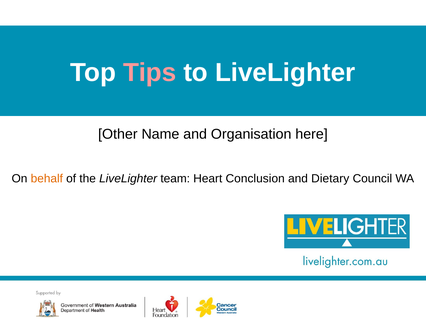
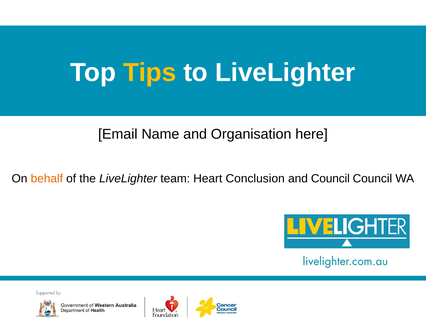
Tips colour: pink -> yellow (150, 73)
Other: Other -> Email (118, 135)
and Dietary: Dietary -> Council (330, 179)
